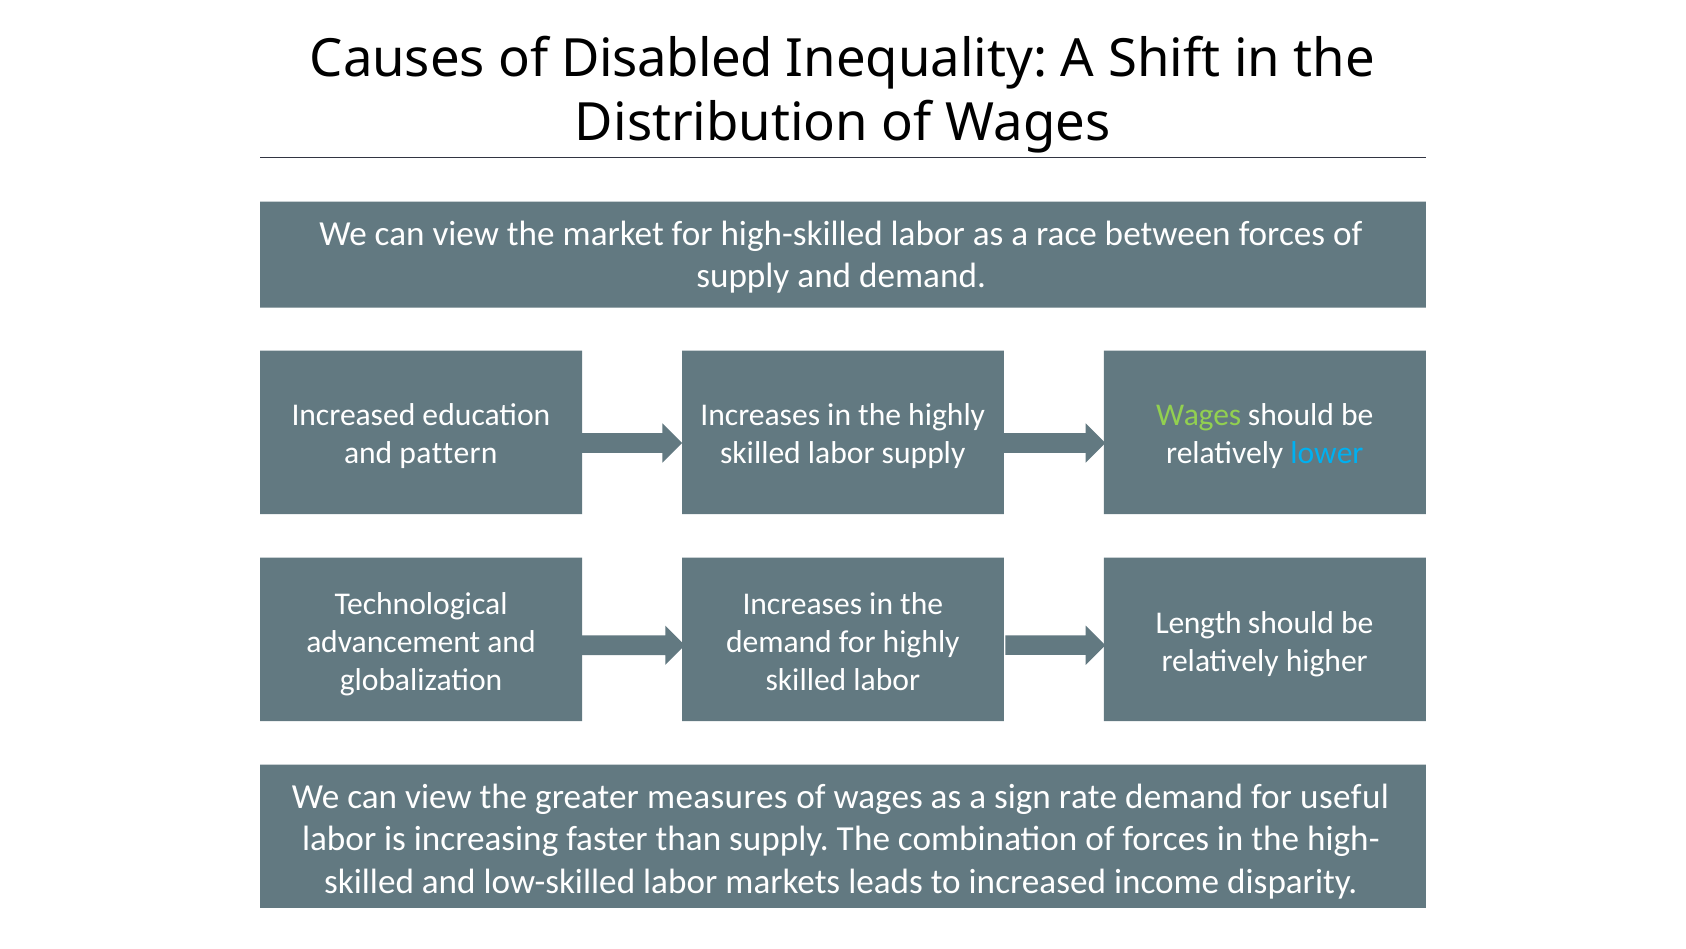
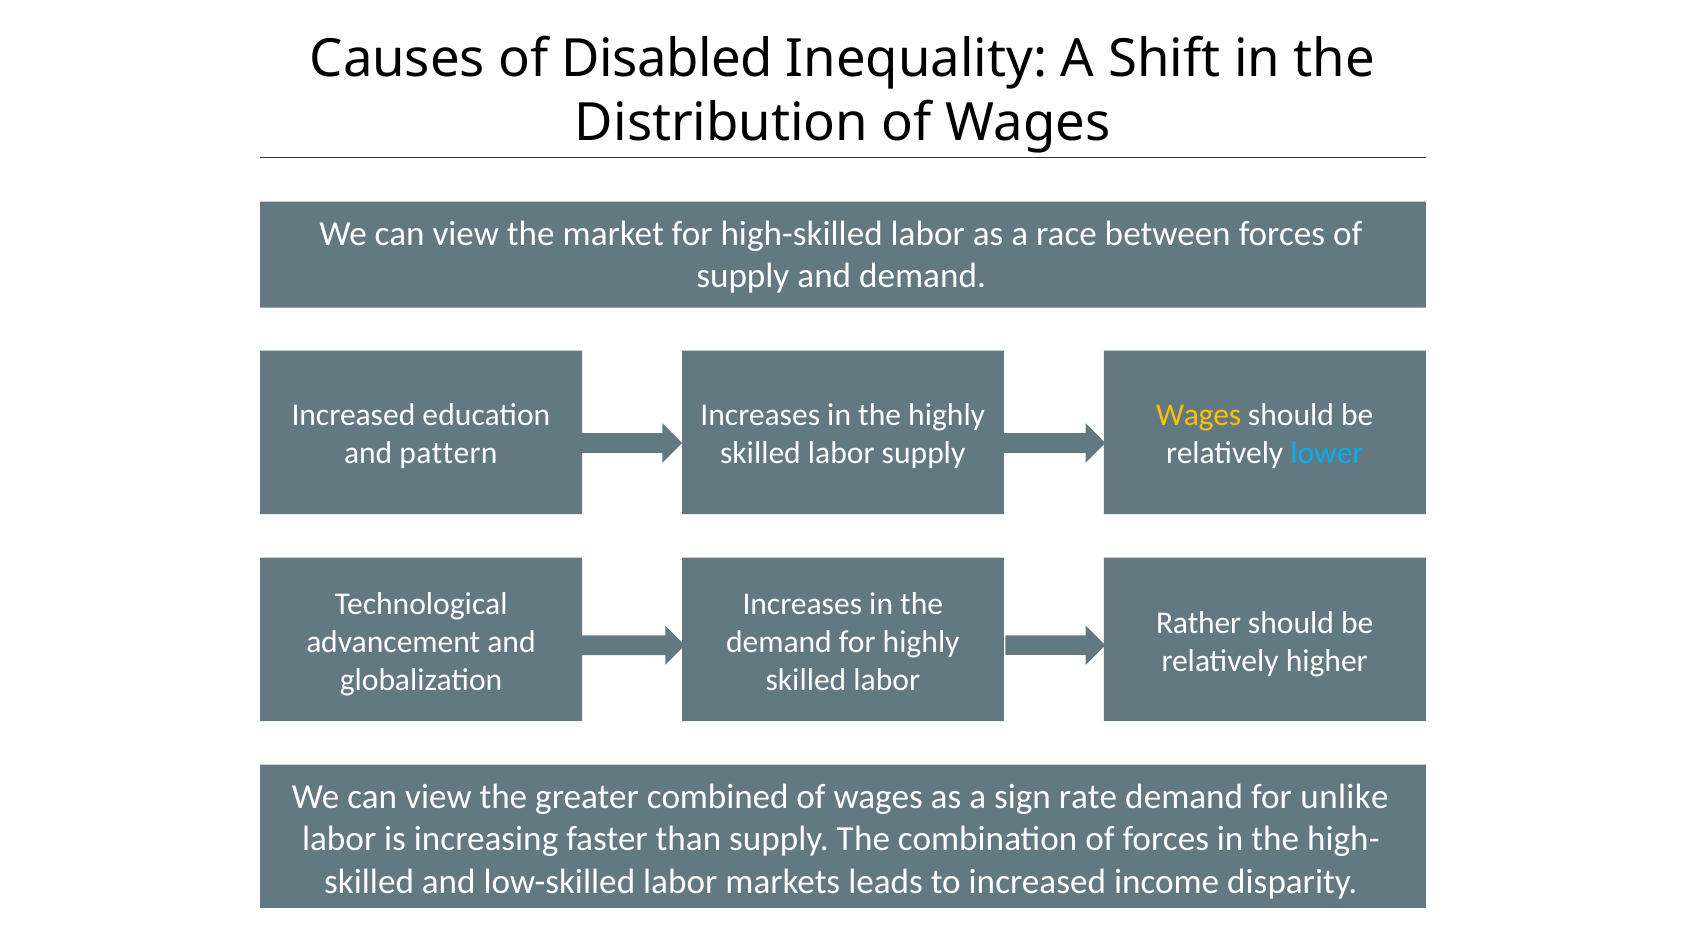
Wages colour: light green -> yellow (1199, 415)
Length: Length -> Rather (1199, 622)
measures: measures -> combined (718, 797)
useful: useful -> unlike (1345, 797)
